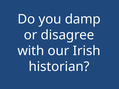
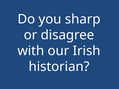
damp: damp -> sharp (83, 19)
